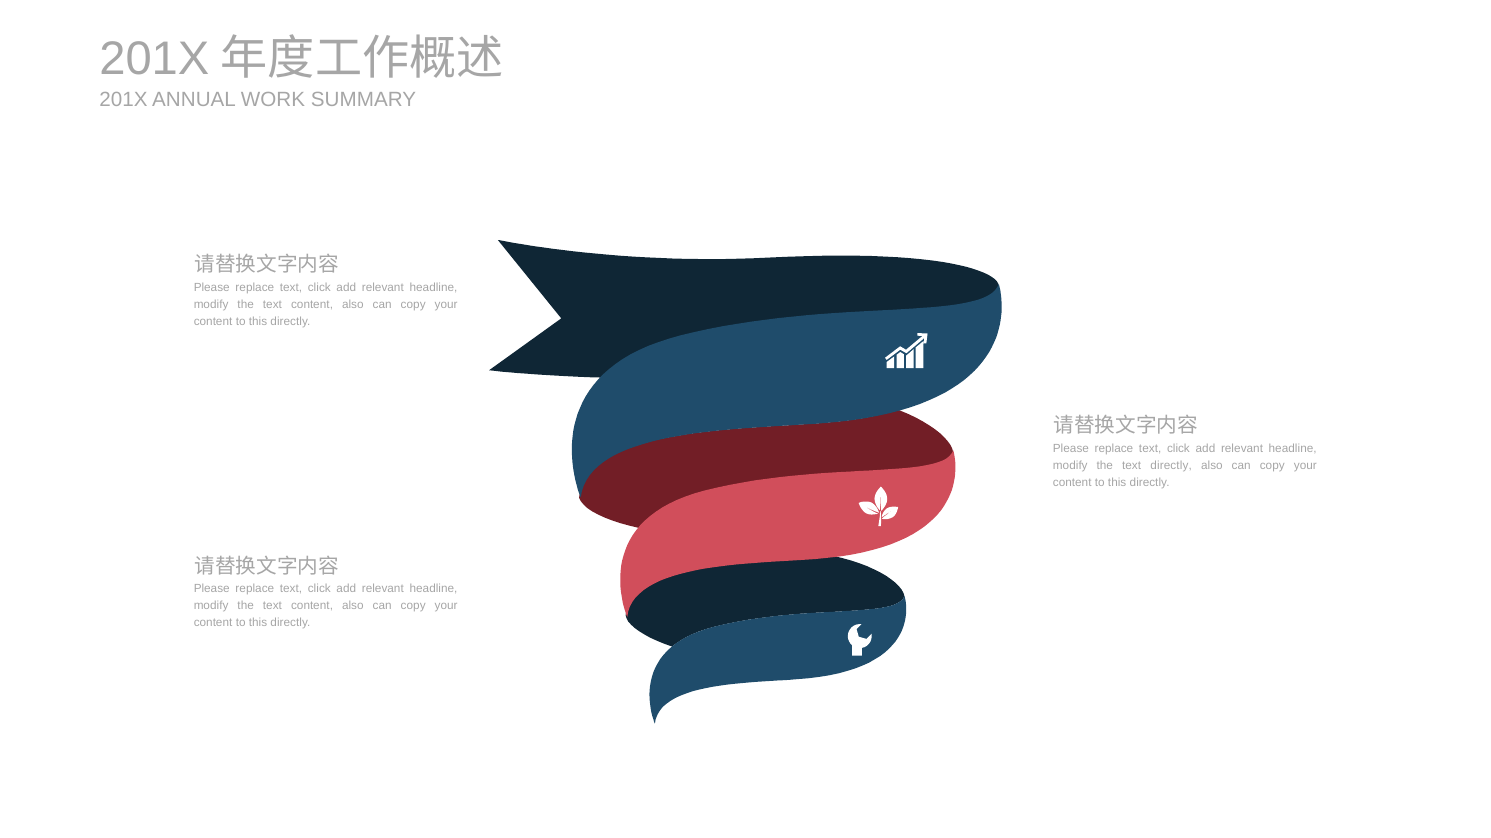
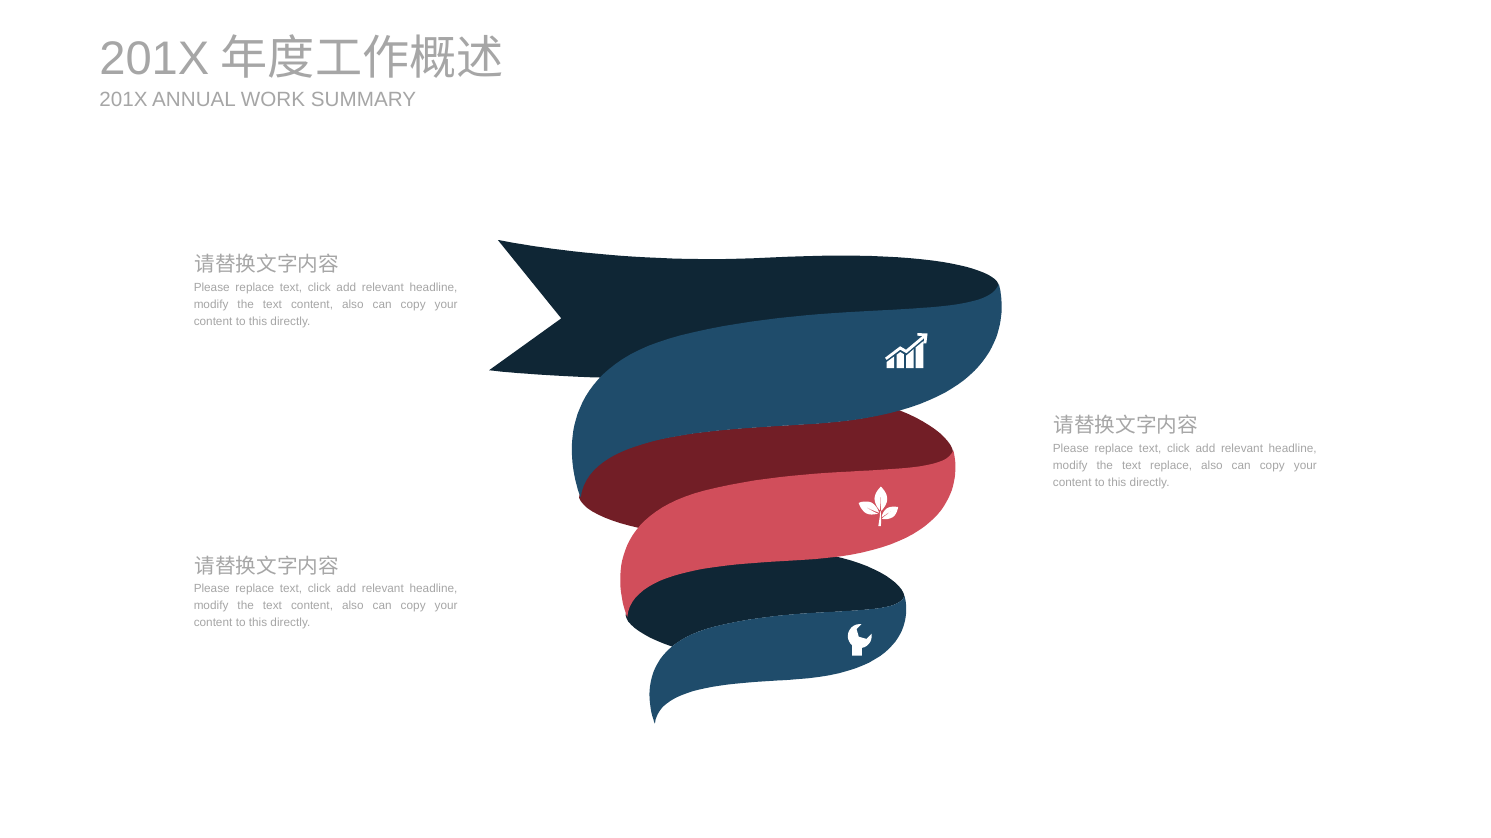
text directly: directly -> replace (1171, 466)
